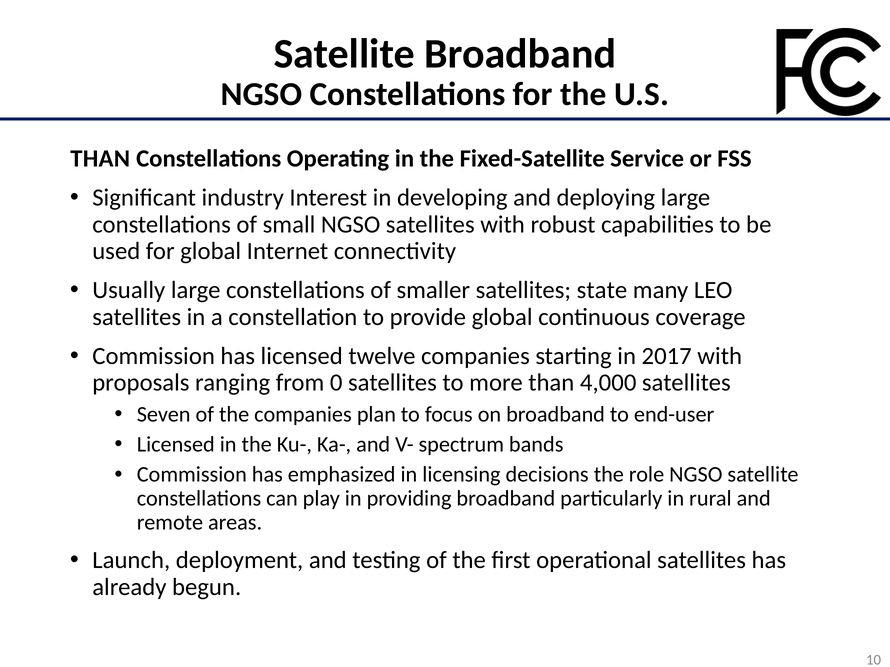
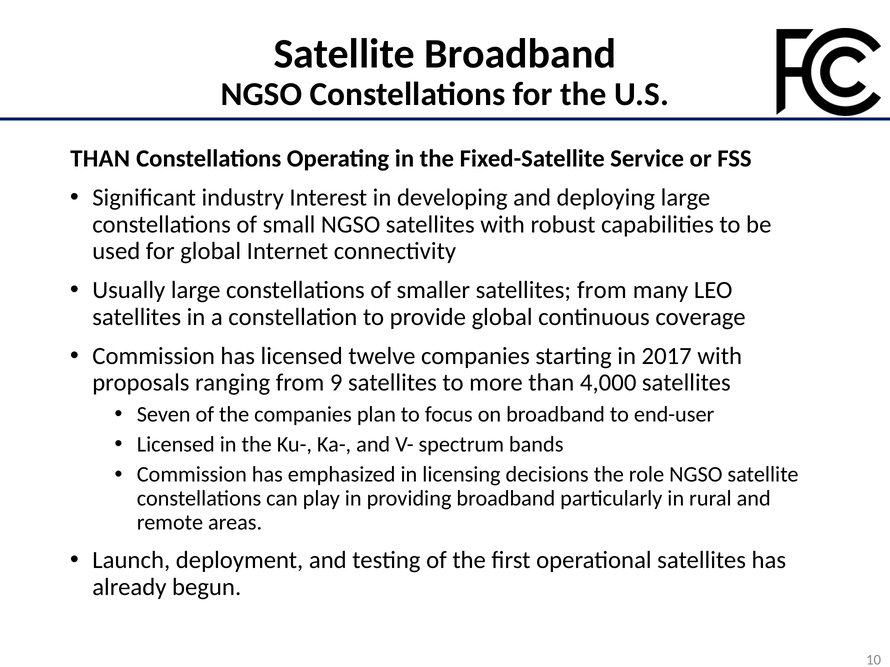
satellites state: state -> from (602, 290)
0: 0 -> 9 (336, 383)
